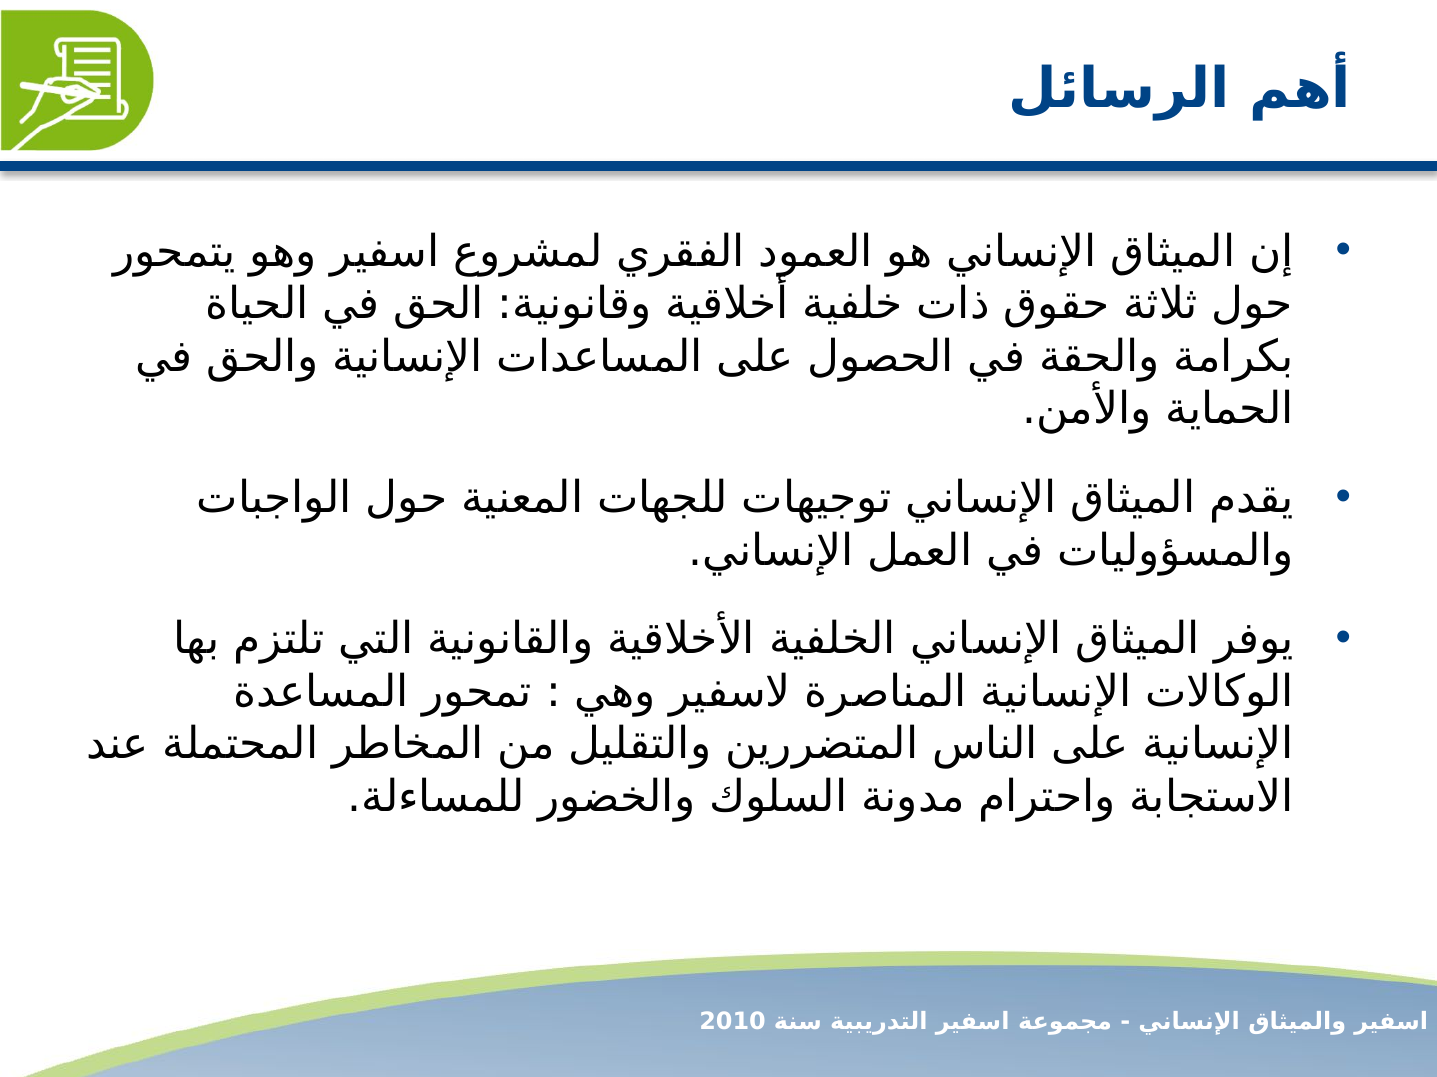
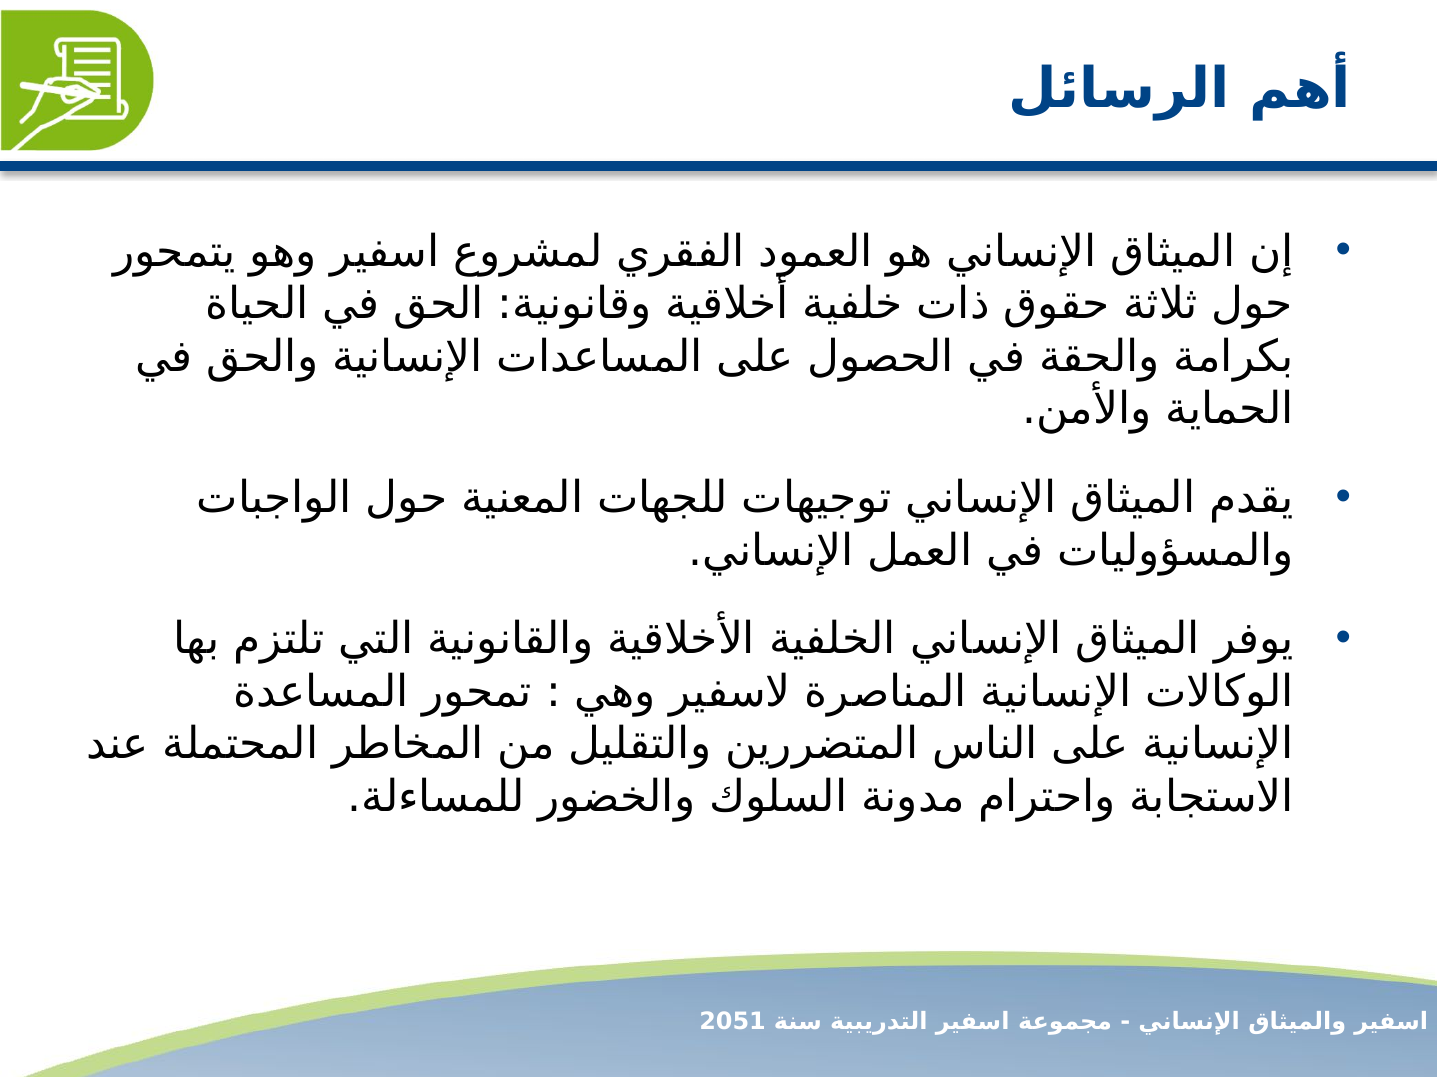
2010: 2010 -> 2051 (733, 1022)
